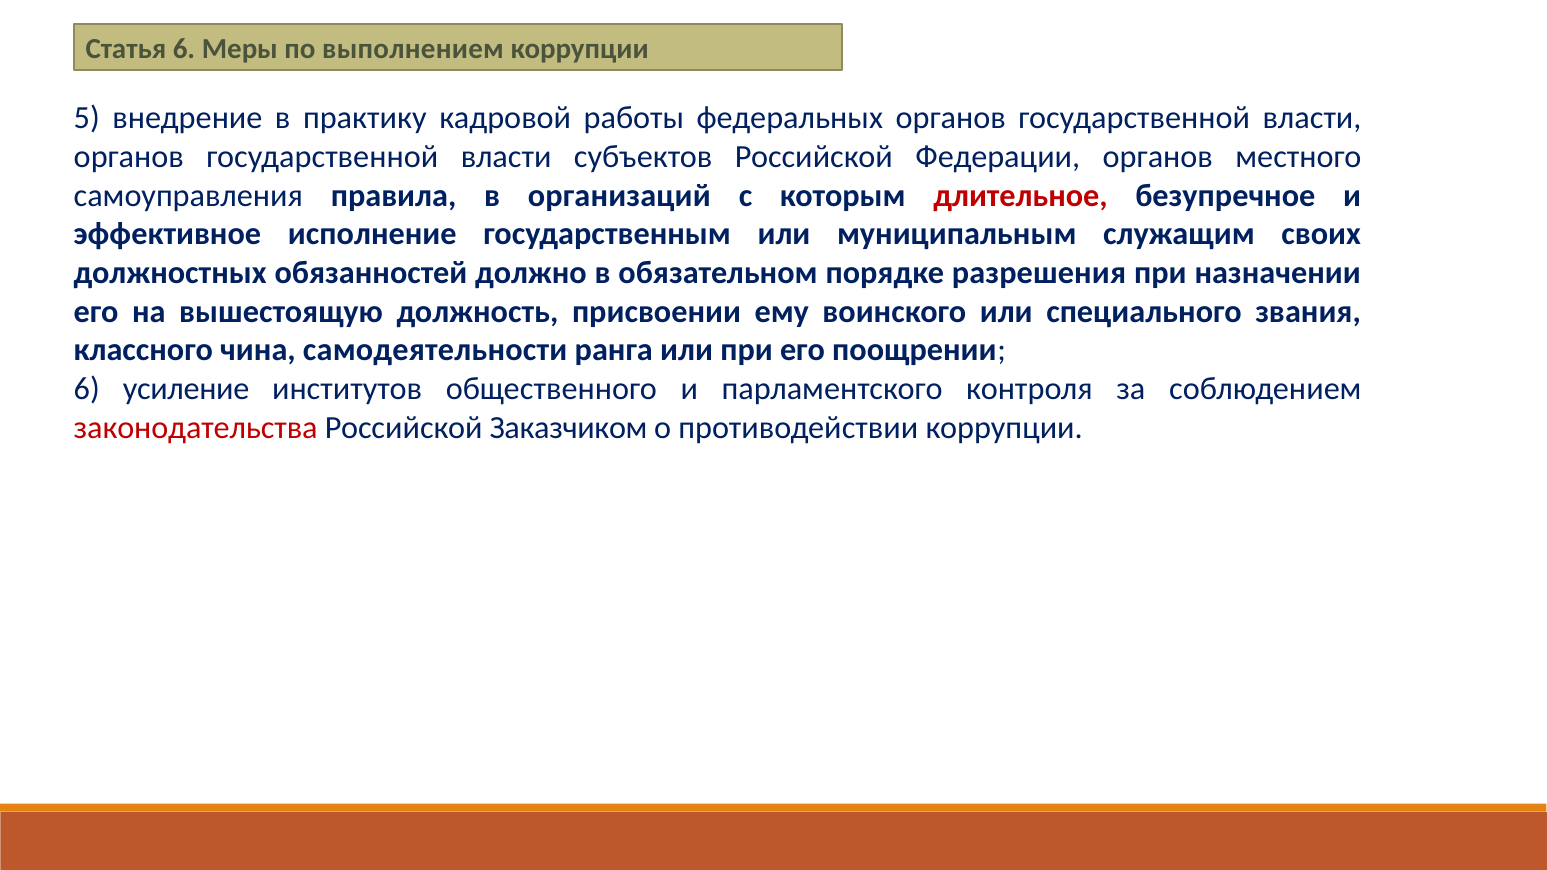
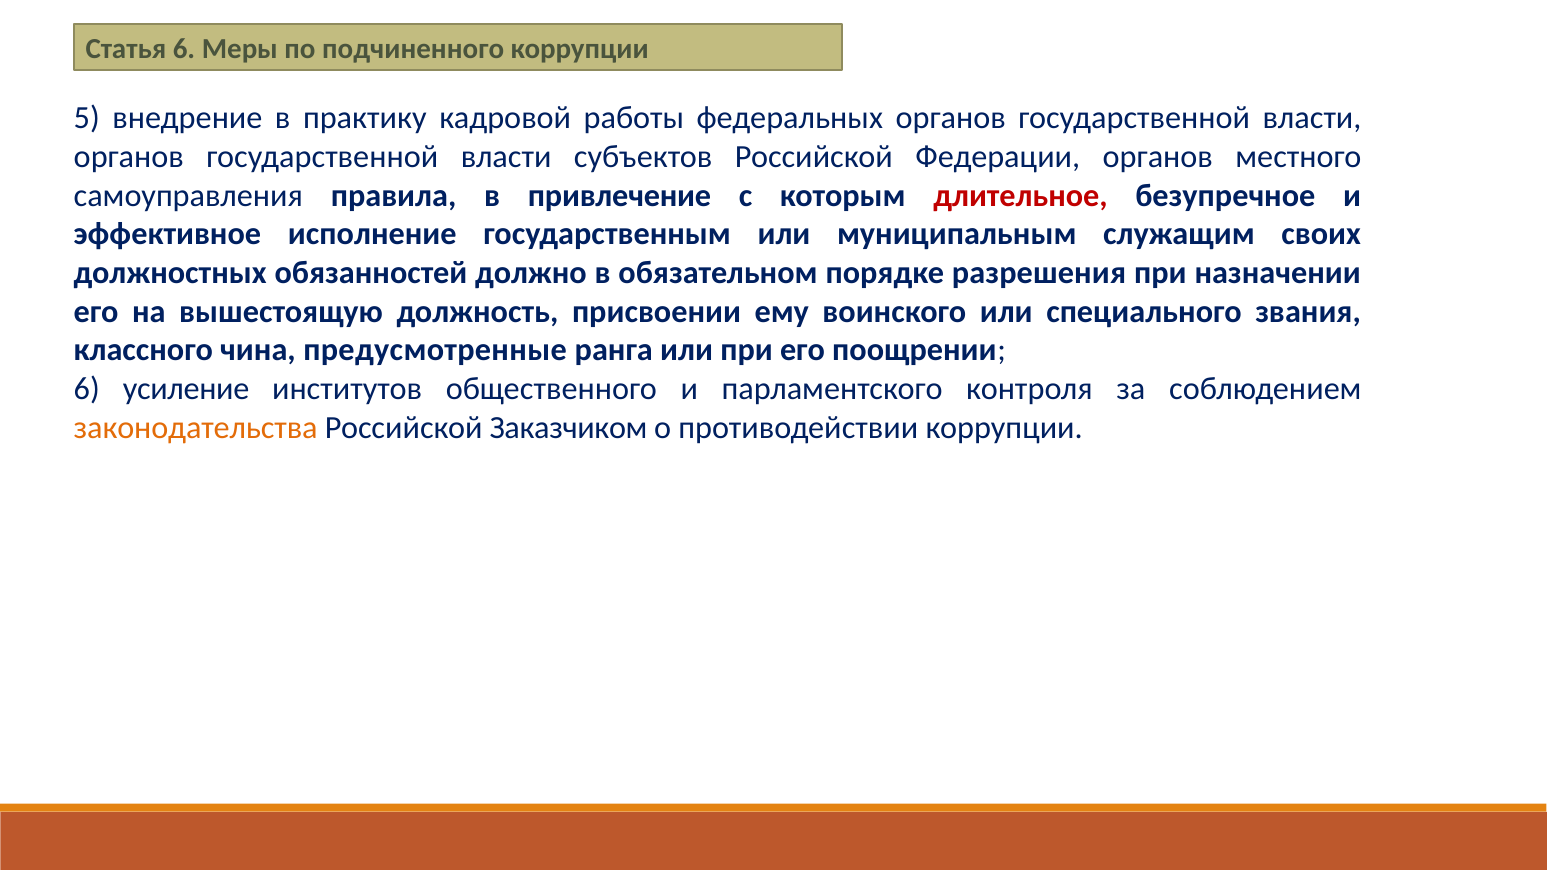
выполнением: выполнением -> подчиненного (413, 49)
организаций: организаций -> привлечение (620, 196)
самодеятельности: самодеятельности -> предусмотренные (435, 350)
законодательства colour: red -> orange (196, 428)
